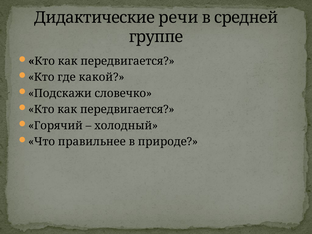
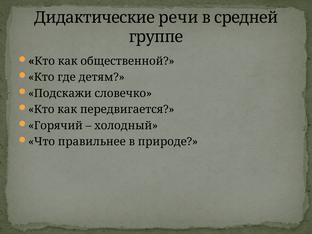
передвигается: передвигается -> общественной (127, 61)
какой: какой -> детям (102, 77)
